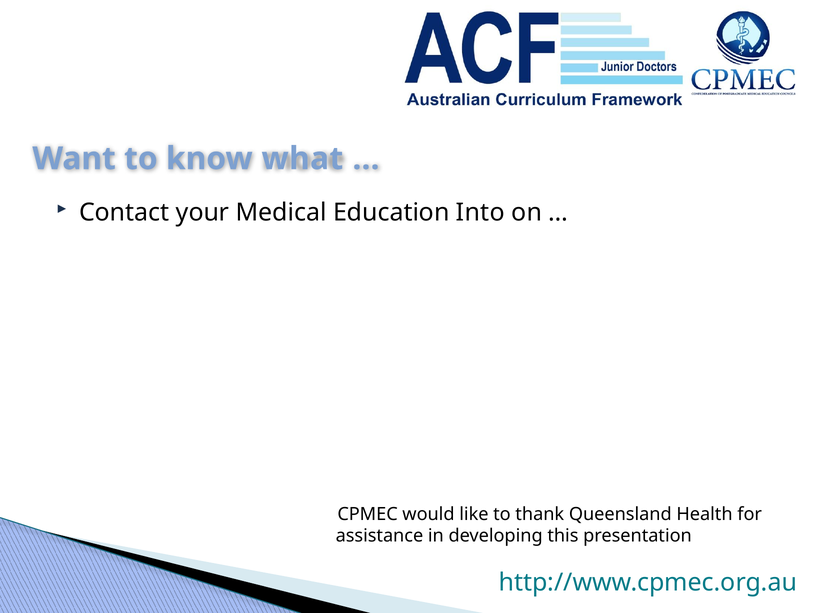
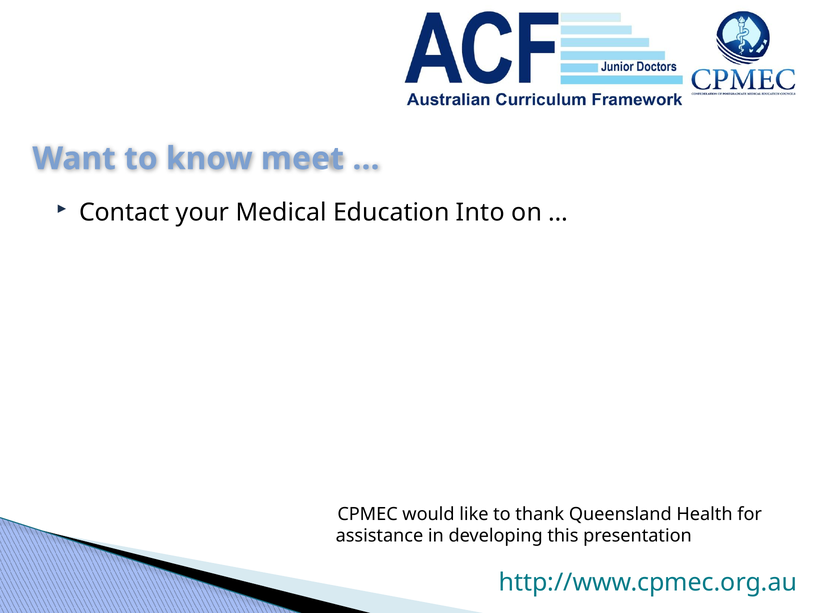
what: what -> meet (302, 159)
